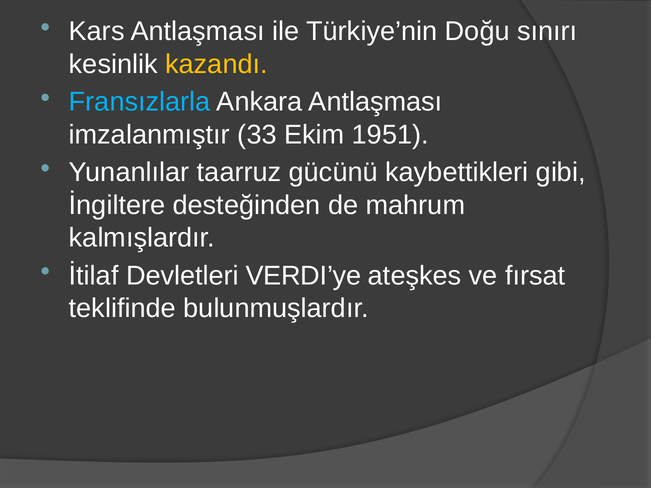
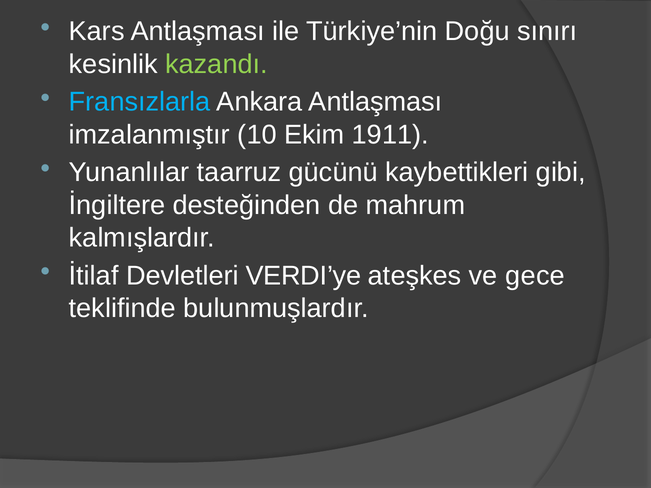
kazandı colour: yellow -> light green (216, 64)
33: 33 -> 10 (257, 135)
1951: 1951 -> 1911 (390, 135)
fırsat: fırsat -> gece (535, 276)
